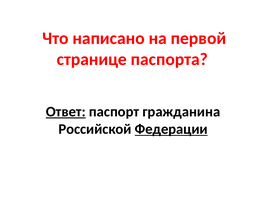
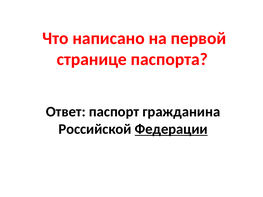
Ответ underline: present -> none (66, 112)
